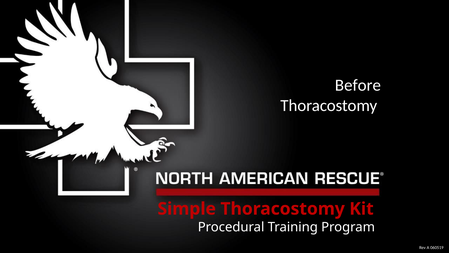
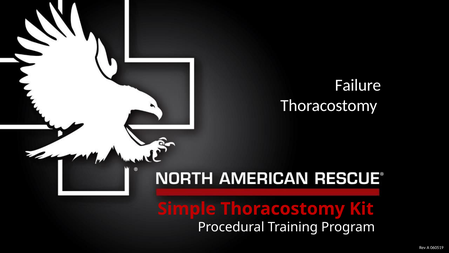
Before: Before -> Failure (358, 85)
